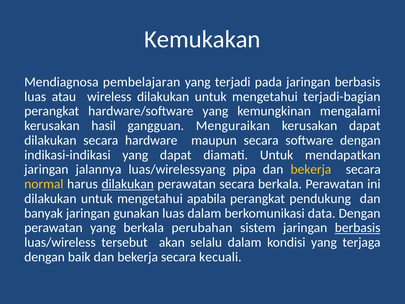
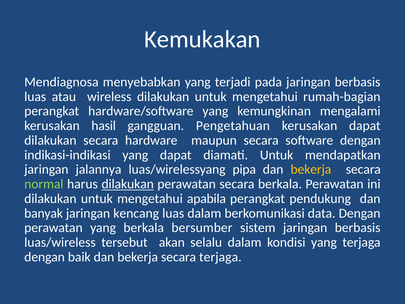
pembelajaran: pembelajaran -> menyebabkan (142, 82)
terjadi-bagian: terjadi-bagian -> rumah-bagian (342, 97)
Menguraikan: Menguraikan -> Pengetahuan (233, 126)
normal colour: yellow -> light green (44, 184)
gunakan: gunakan -> kencang (136, 213)
perubahan: perubahan -> bersumber (202, 228)
berbasis underline: present -> none (358, 228)
secara kecuali: kecuali -> terjaga (220, 257)
